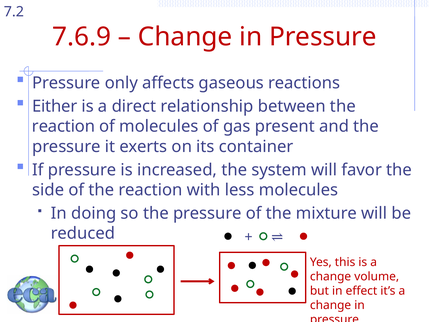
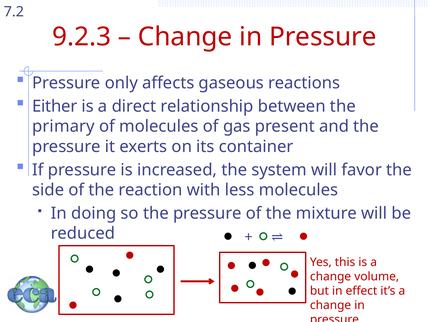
7.6.9: 7.6.9 -> 9.2.3 (82, 37)
reaction: reaction -> primary (63, 126)
